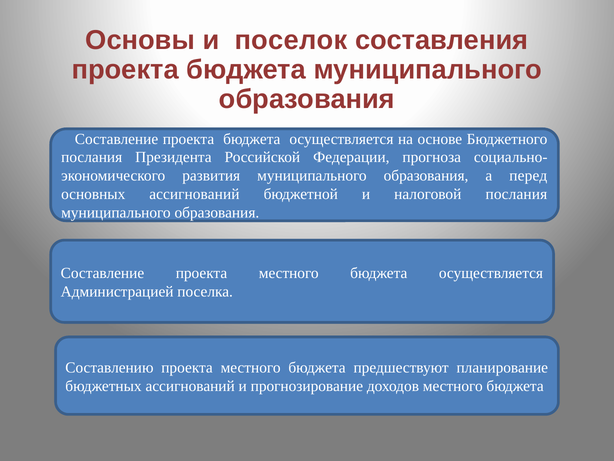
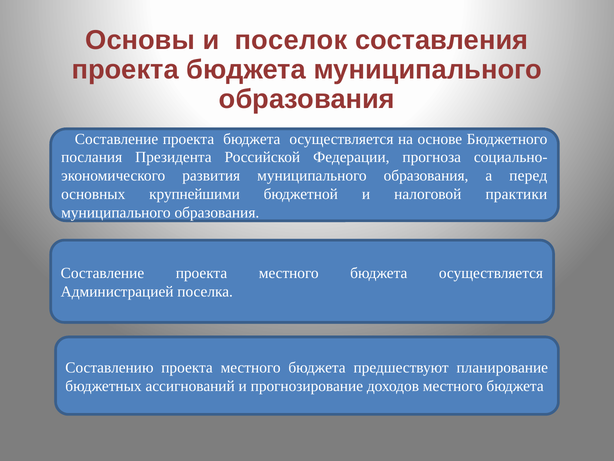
основных ассигнований: ассигнований -> крупнейшими (195, 194)
налоговой послания: послания -> практики (516, 194)
